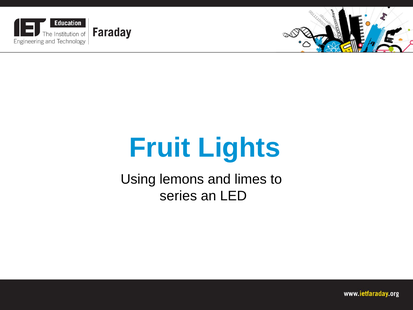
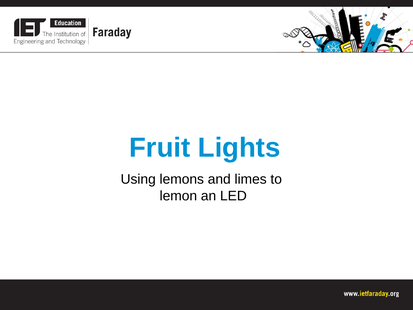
series: series -> lemon (178, 196)
